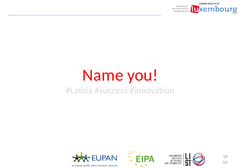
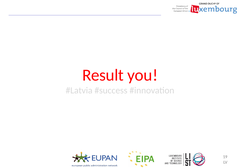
Name: Name -> Result (103, 75)
